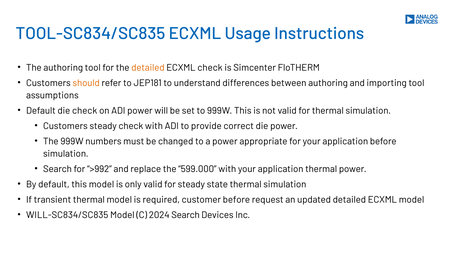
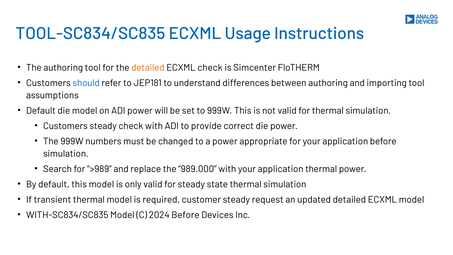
should colour: orange -> blue (86, 83)
die check: check -> model (85, 111)
>992: >992 -> >989 (99, 169)
599.000: 599.000 -> 989.000 (197, 169)
customer before: before -> steady (236, 199)
WILL-SC834/SC835: WILL-SC834/SC835 -> WITH-SC834/SC835 (67, 215)
2024 Search: Search -> Before (185, 215)
